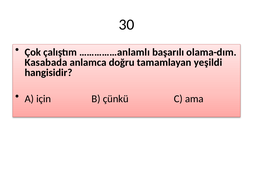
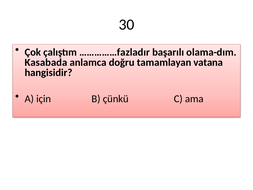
……………anlamlı: ……………anlamlı -> ……………fazladır (115, 52)
yeşildi: yeşildi -> vatana (208, 62)
